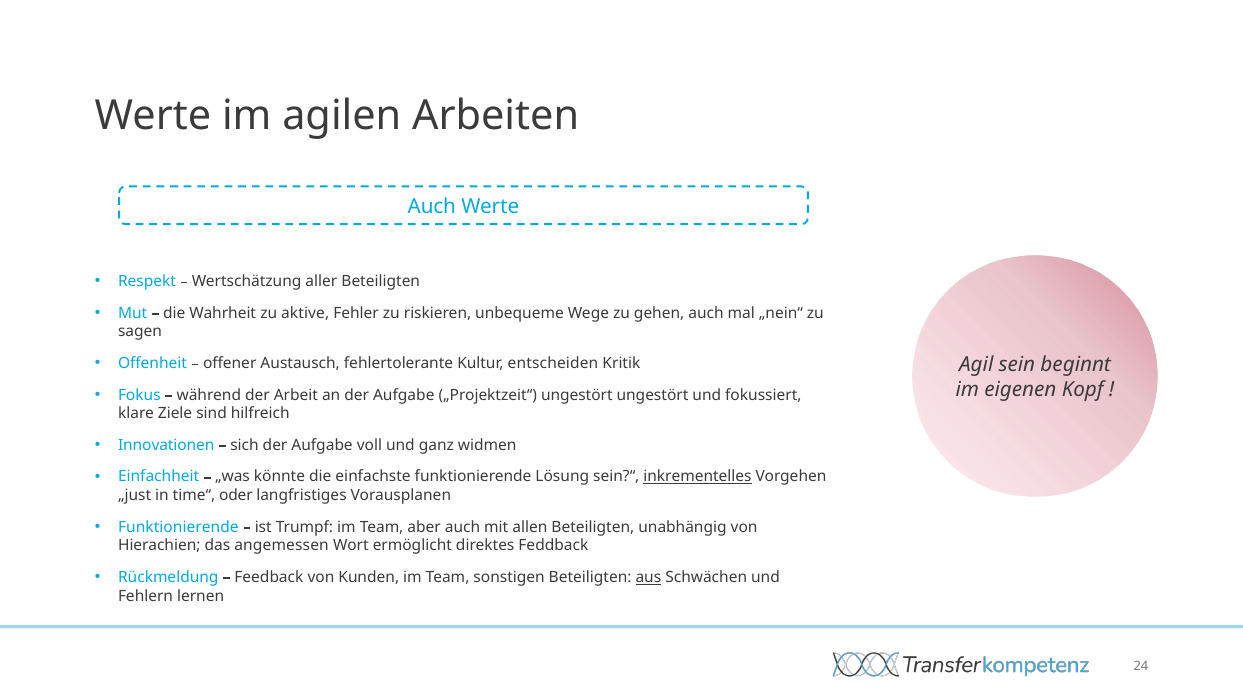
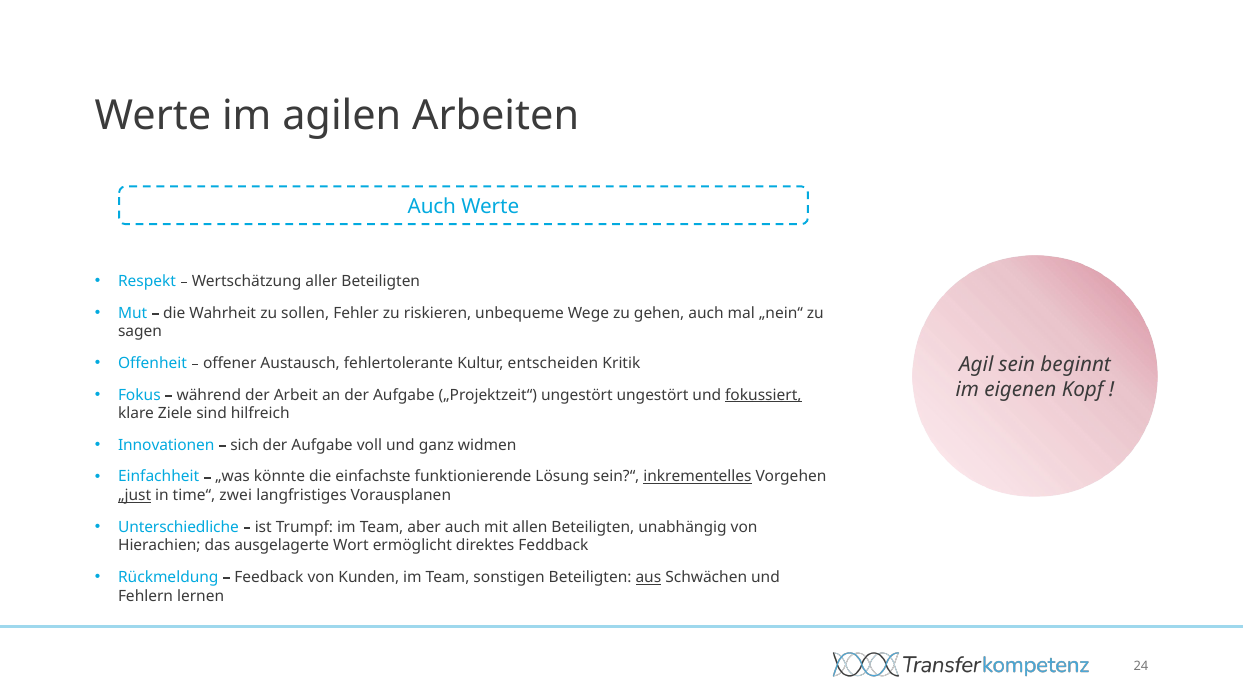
aktive: aktive -> sollen (305, 313)
fokussiert underline: none -> present (763, 395)
„just underline: none -> present (135, 496)
oder: oder -> zwei (236, 496)
Funktionierende: Funktionierende -> Unterschiedliche (178, 527)
angemessen: angemessen -> ausgelagerte (282, 546)
